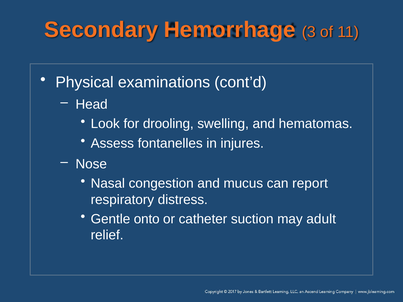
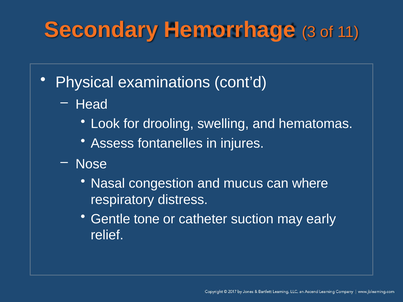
report: report -> where (310, 184)
onto: onto -> tone (147, 219)
adult: adult -> early (321, 219)
